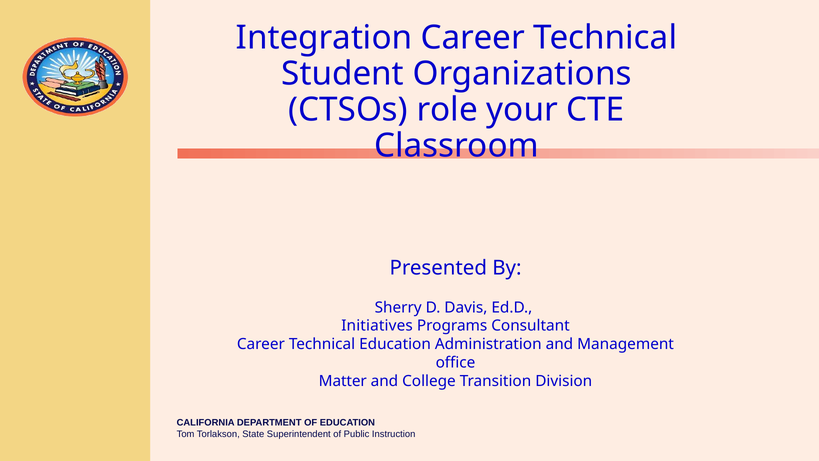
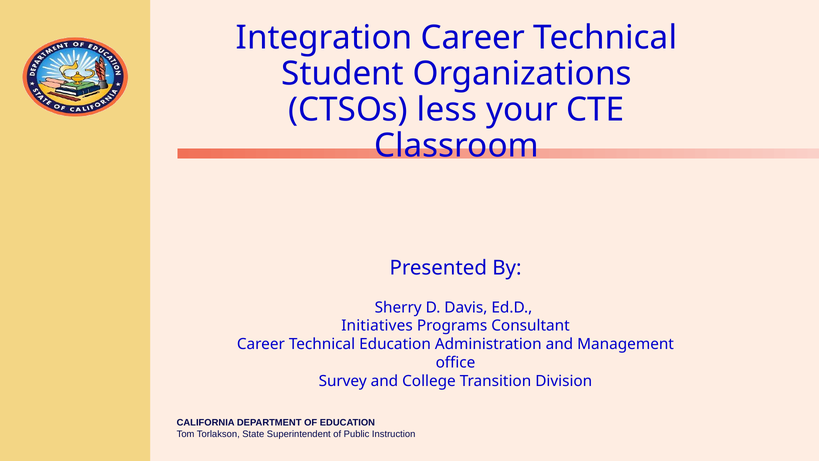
role: role -> less (447, 110)
Matter: Matter -> Survey (343, 381)
